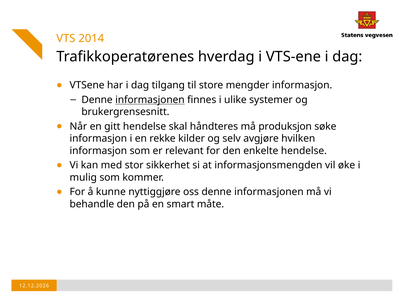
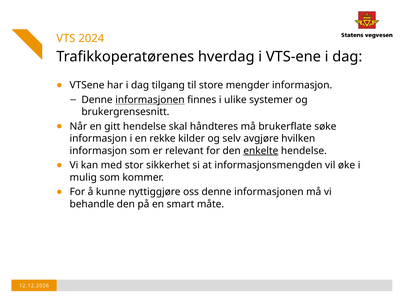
2014: 2014 -> 2024 (91, 38)
produksjon: produksjon -> brukerflate (285, 127)
enkelte underline: none -> present (261, 151)
